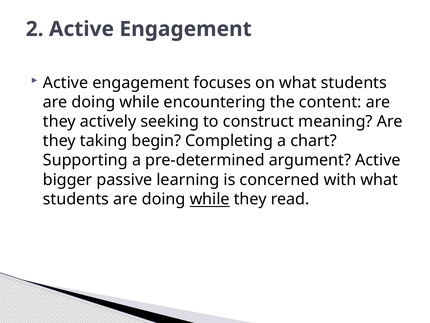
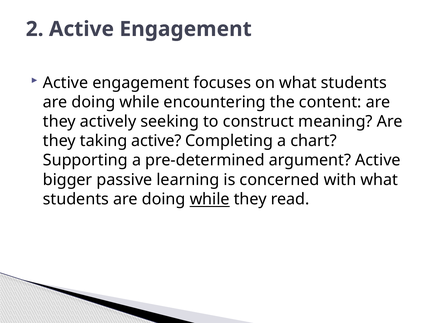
taking begin: begin -> active (156, 141)
